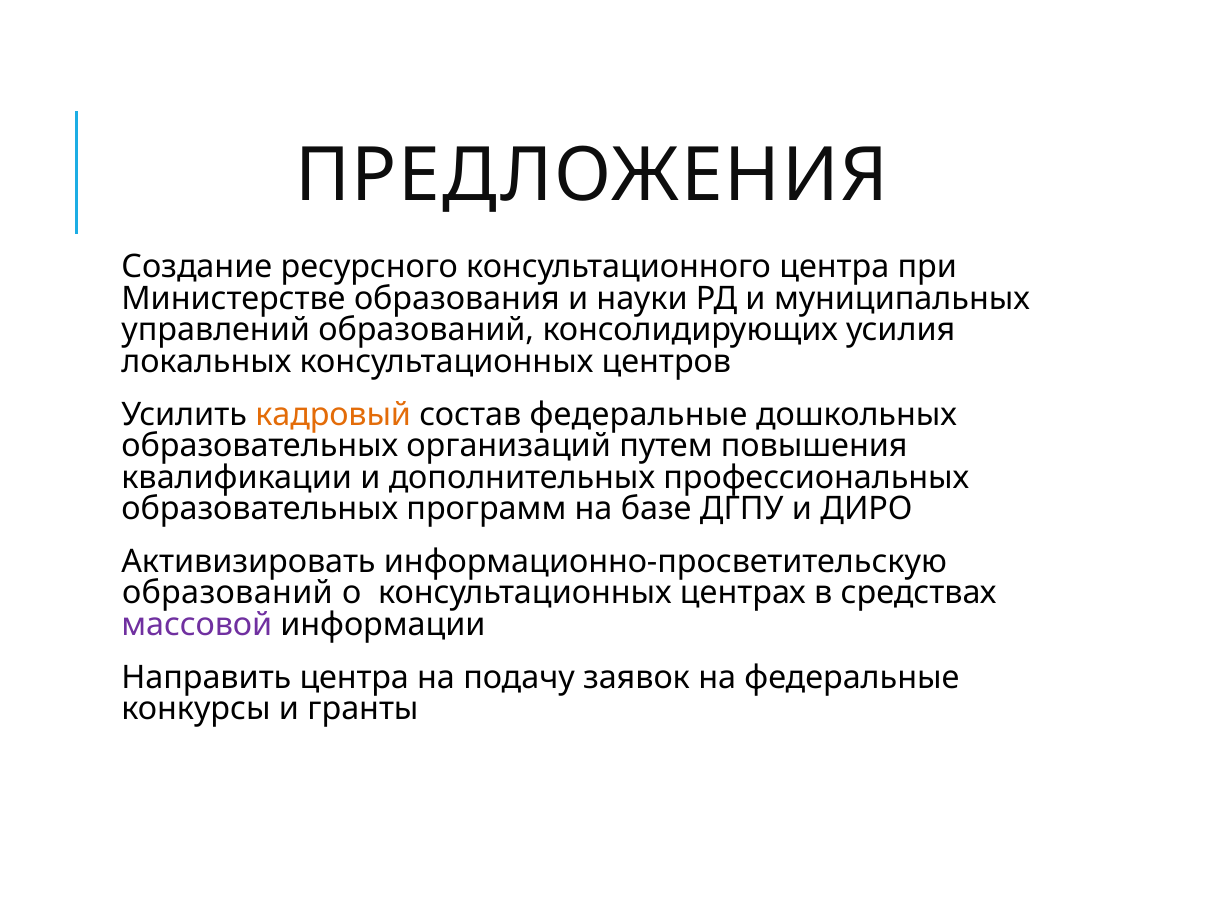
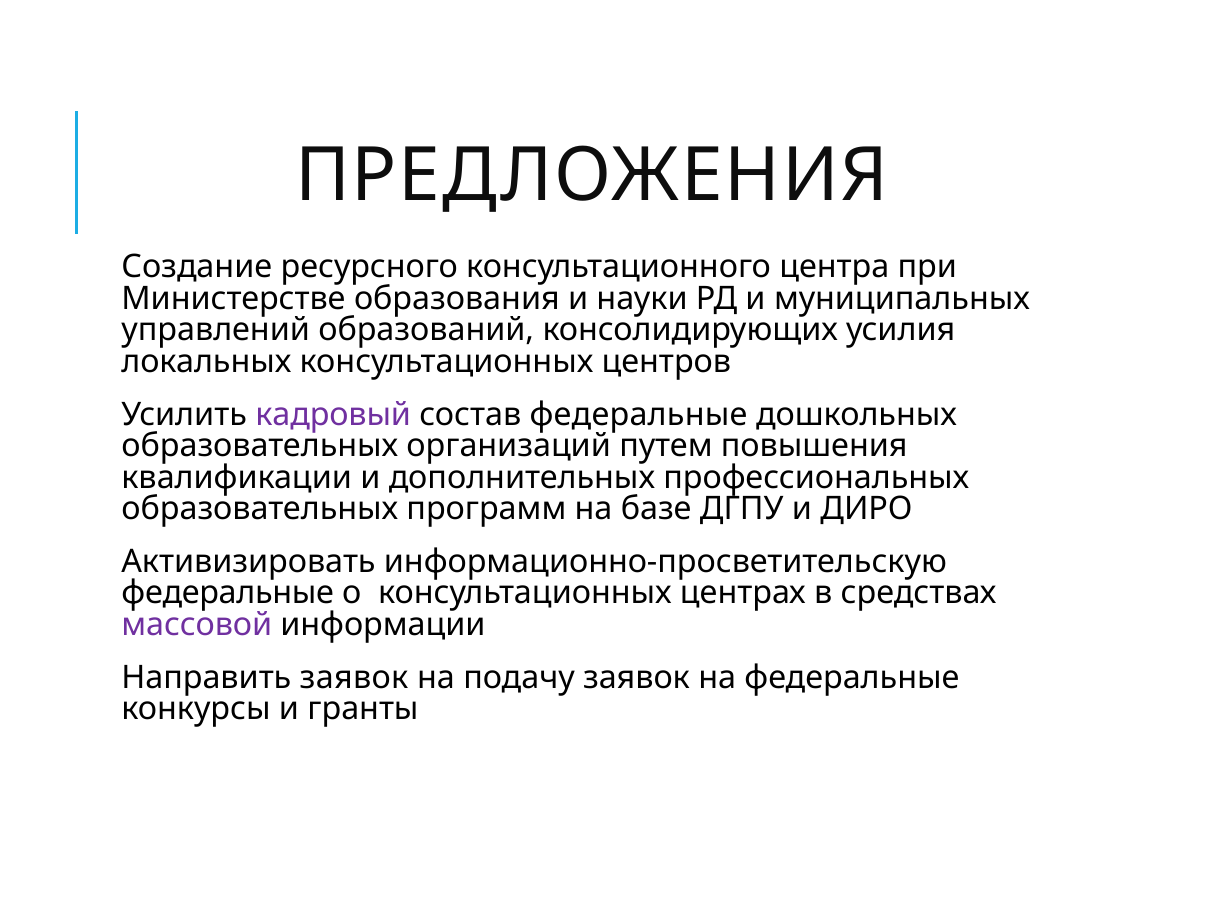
кадровый colour: orange -> purple (333, 414)
образований: образований -> федеральные (228, 593)
Направить центра: центра -> заявок (354, 677)
